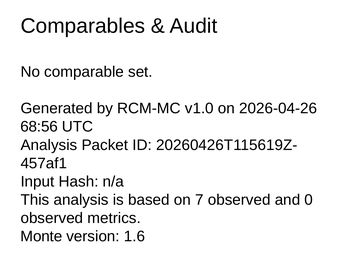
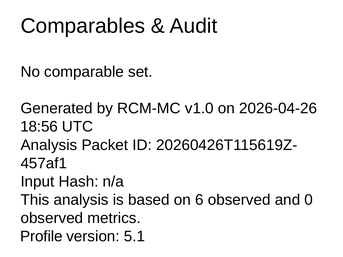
68:56: 68:56 -> 18:56 (39, 127)
7: 7 -> 6 (199, 200)
Monte: Monte -> Profile (41, 237)
1.6: 1.6 -> 5.1 (135, 237)
